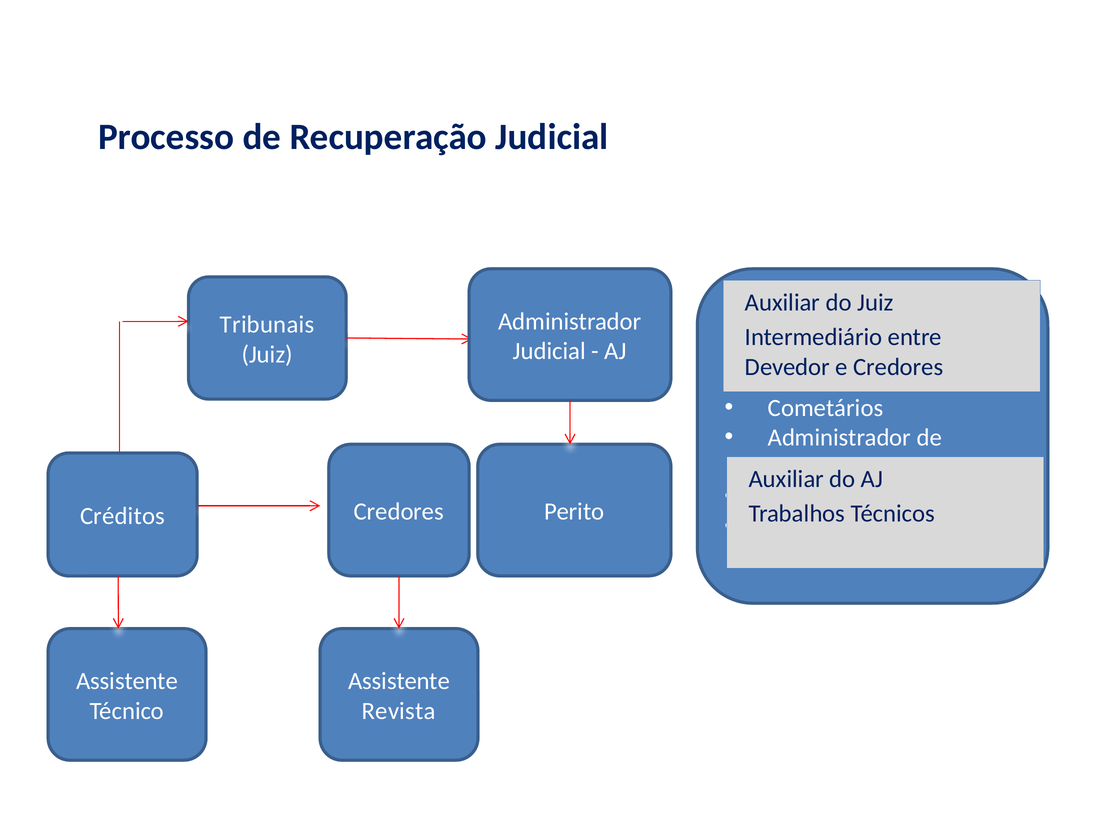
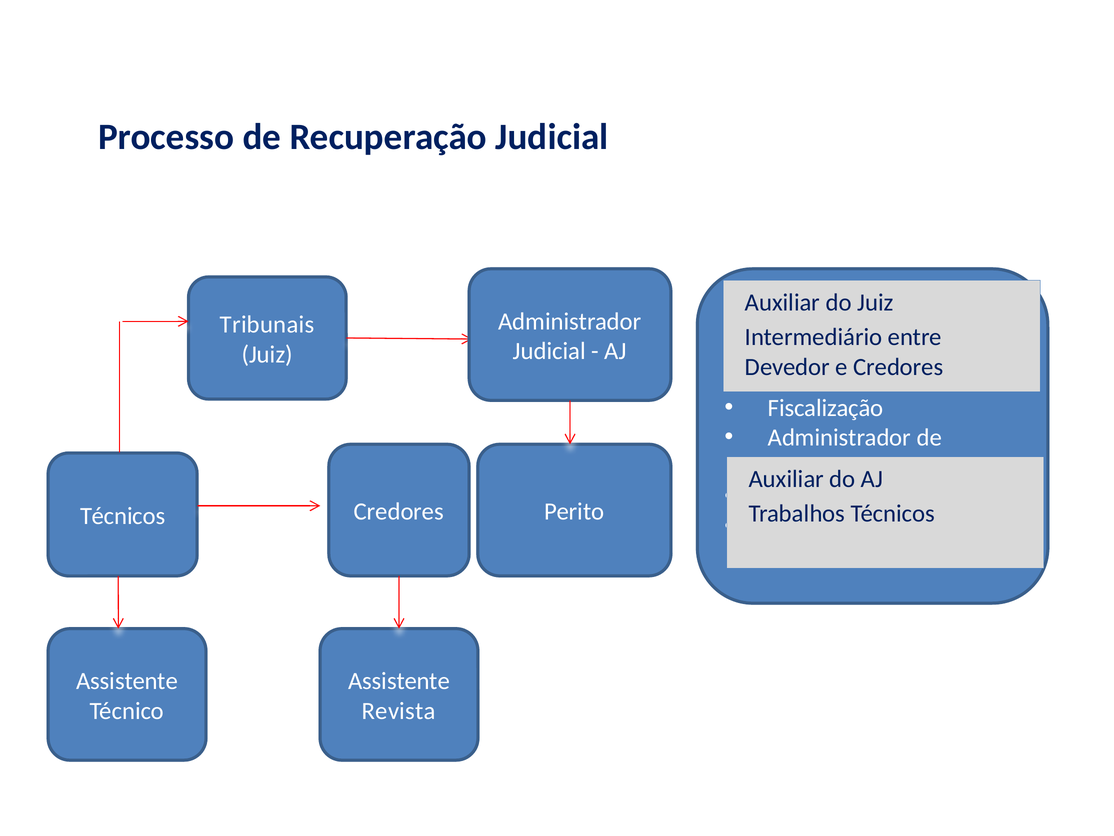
Cometários: Cometários -> Fiscalização (826, 408)
Créditos: Créditos -> Técnicos (123, 516)
